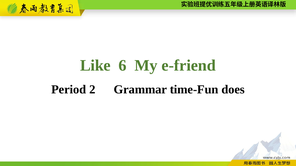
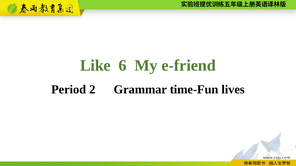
does: does -> lives (233, 90)
